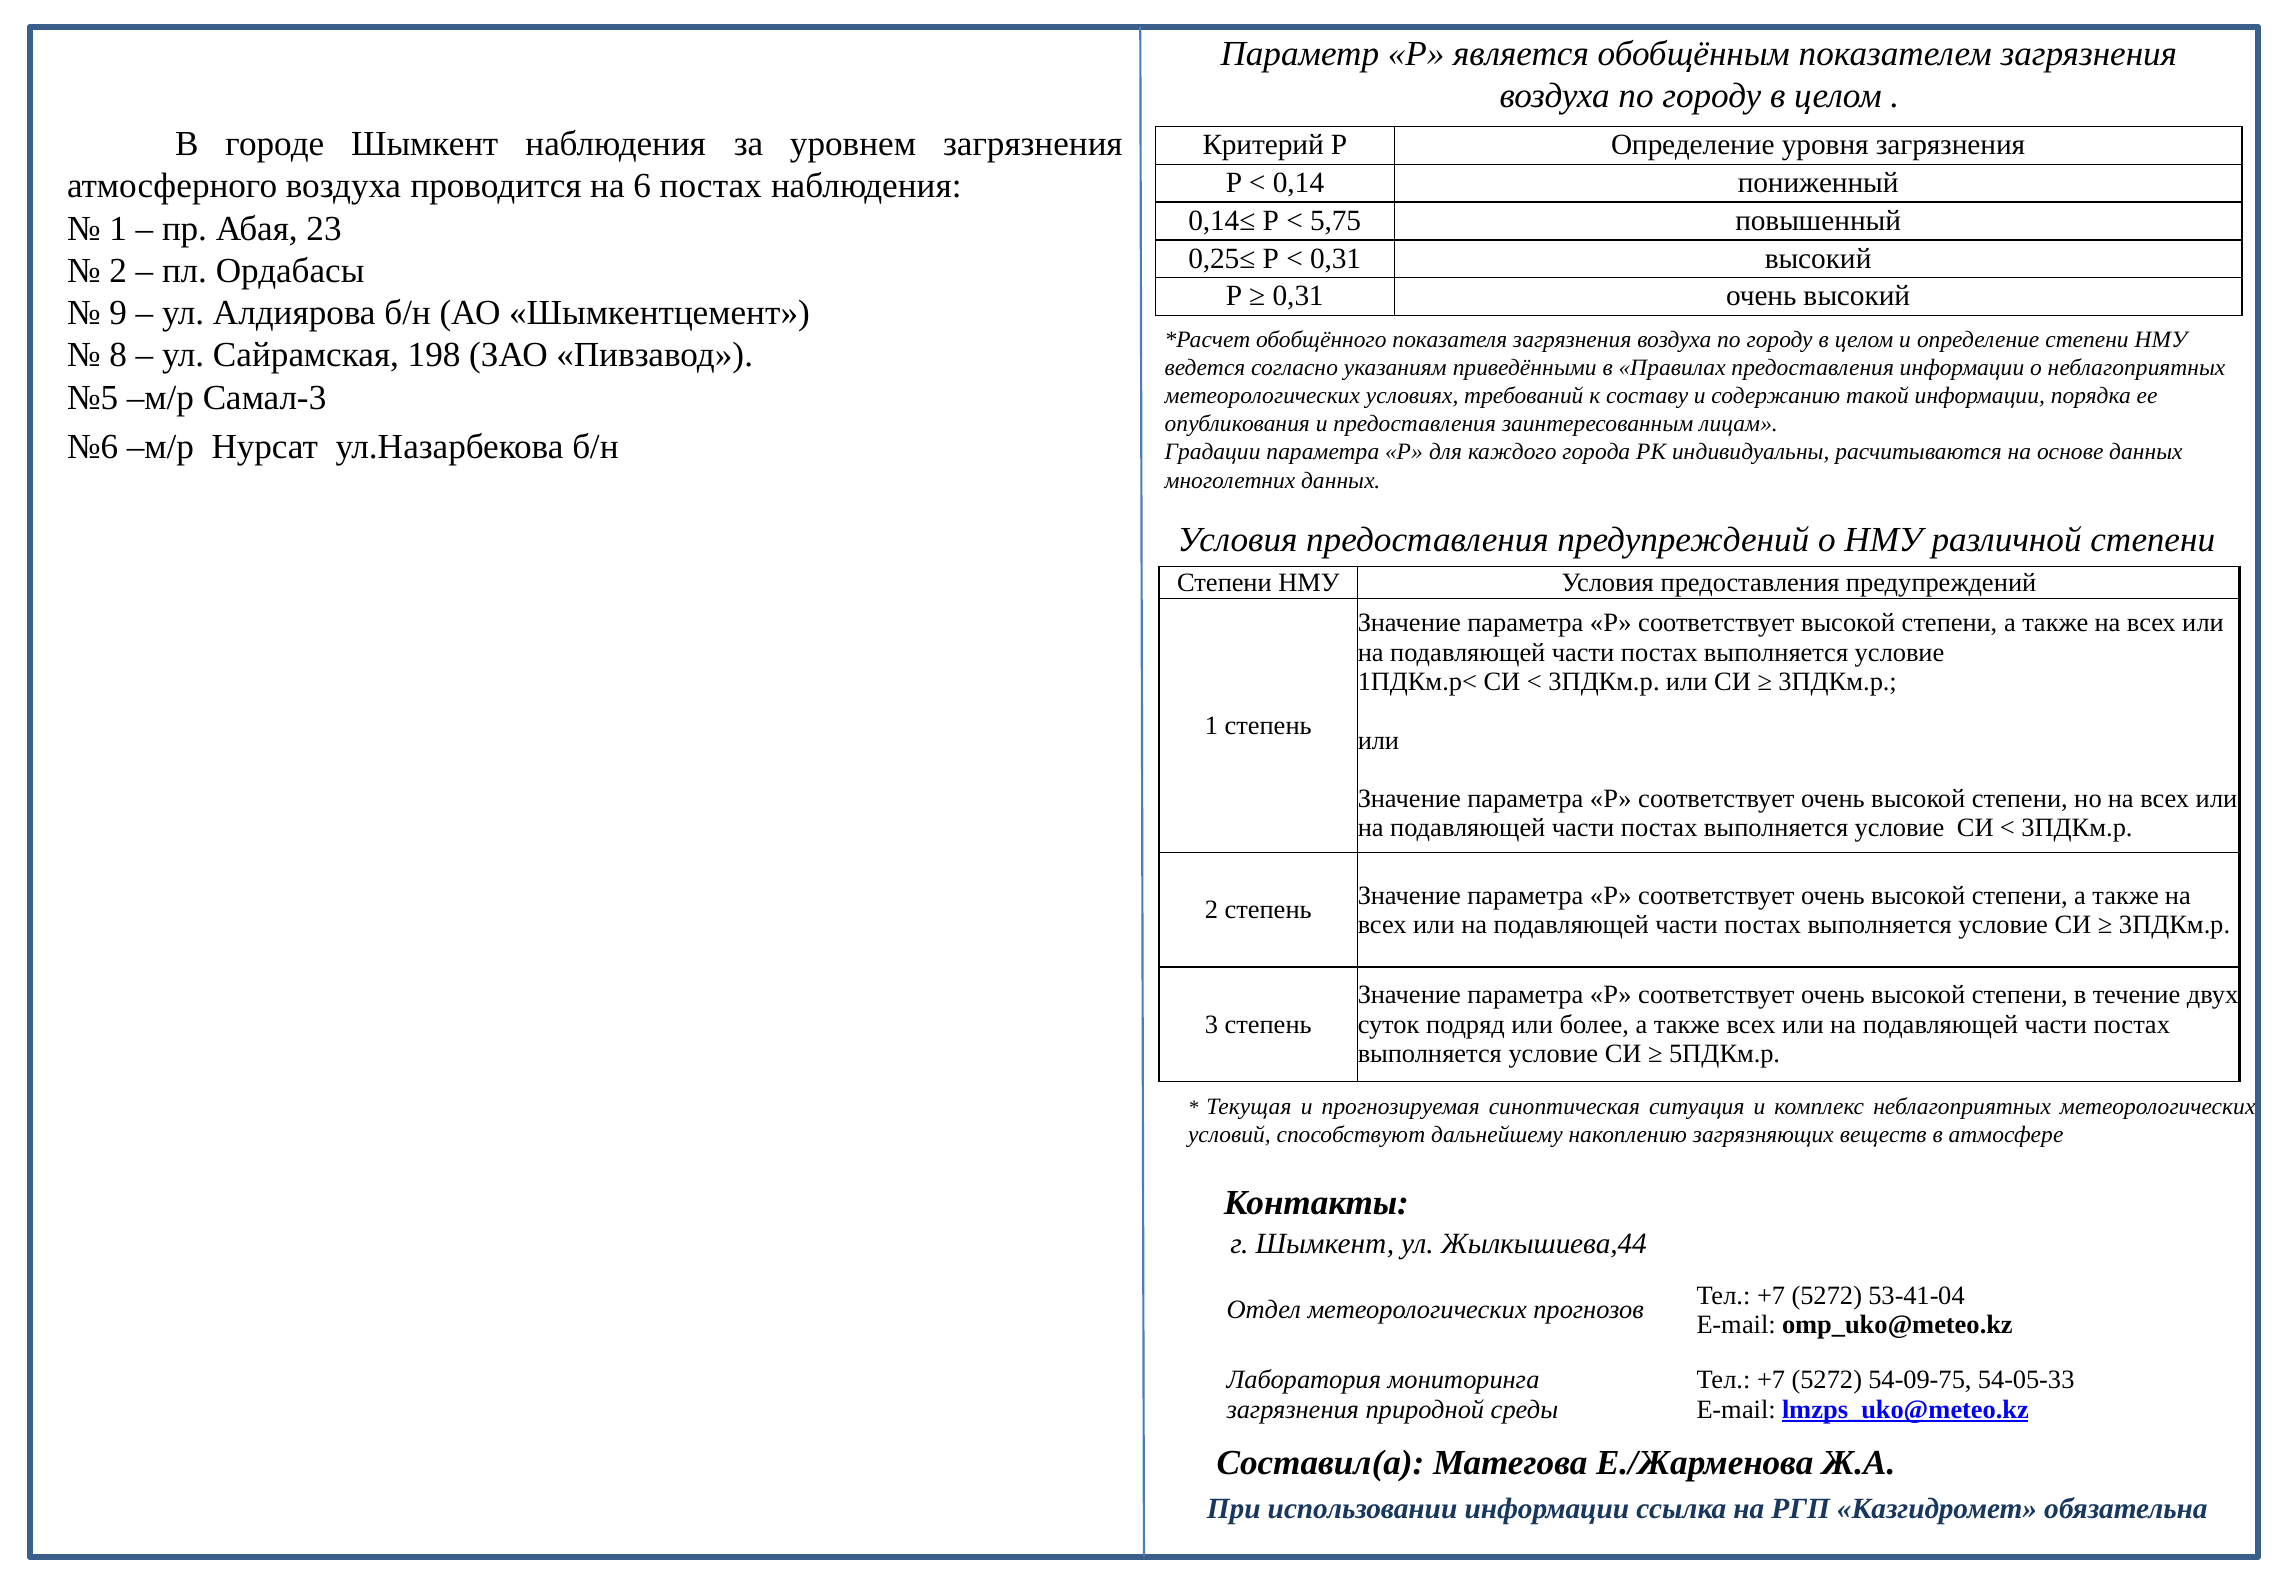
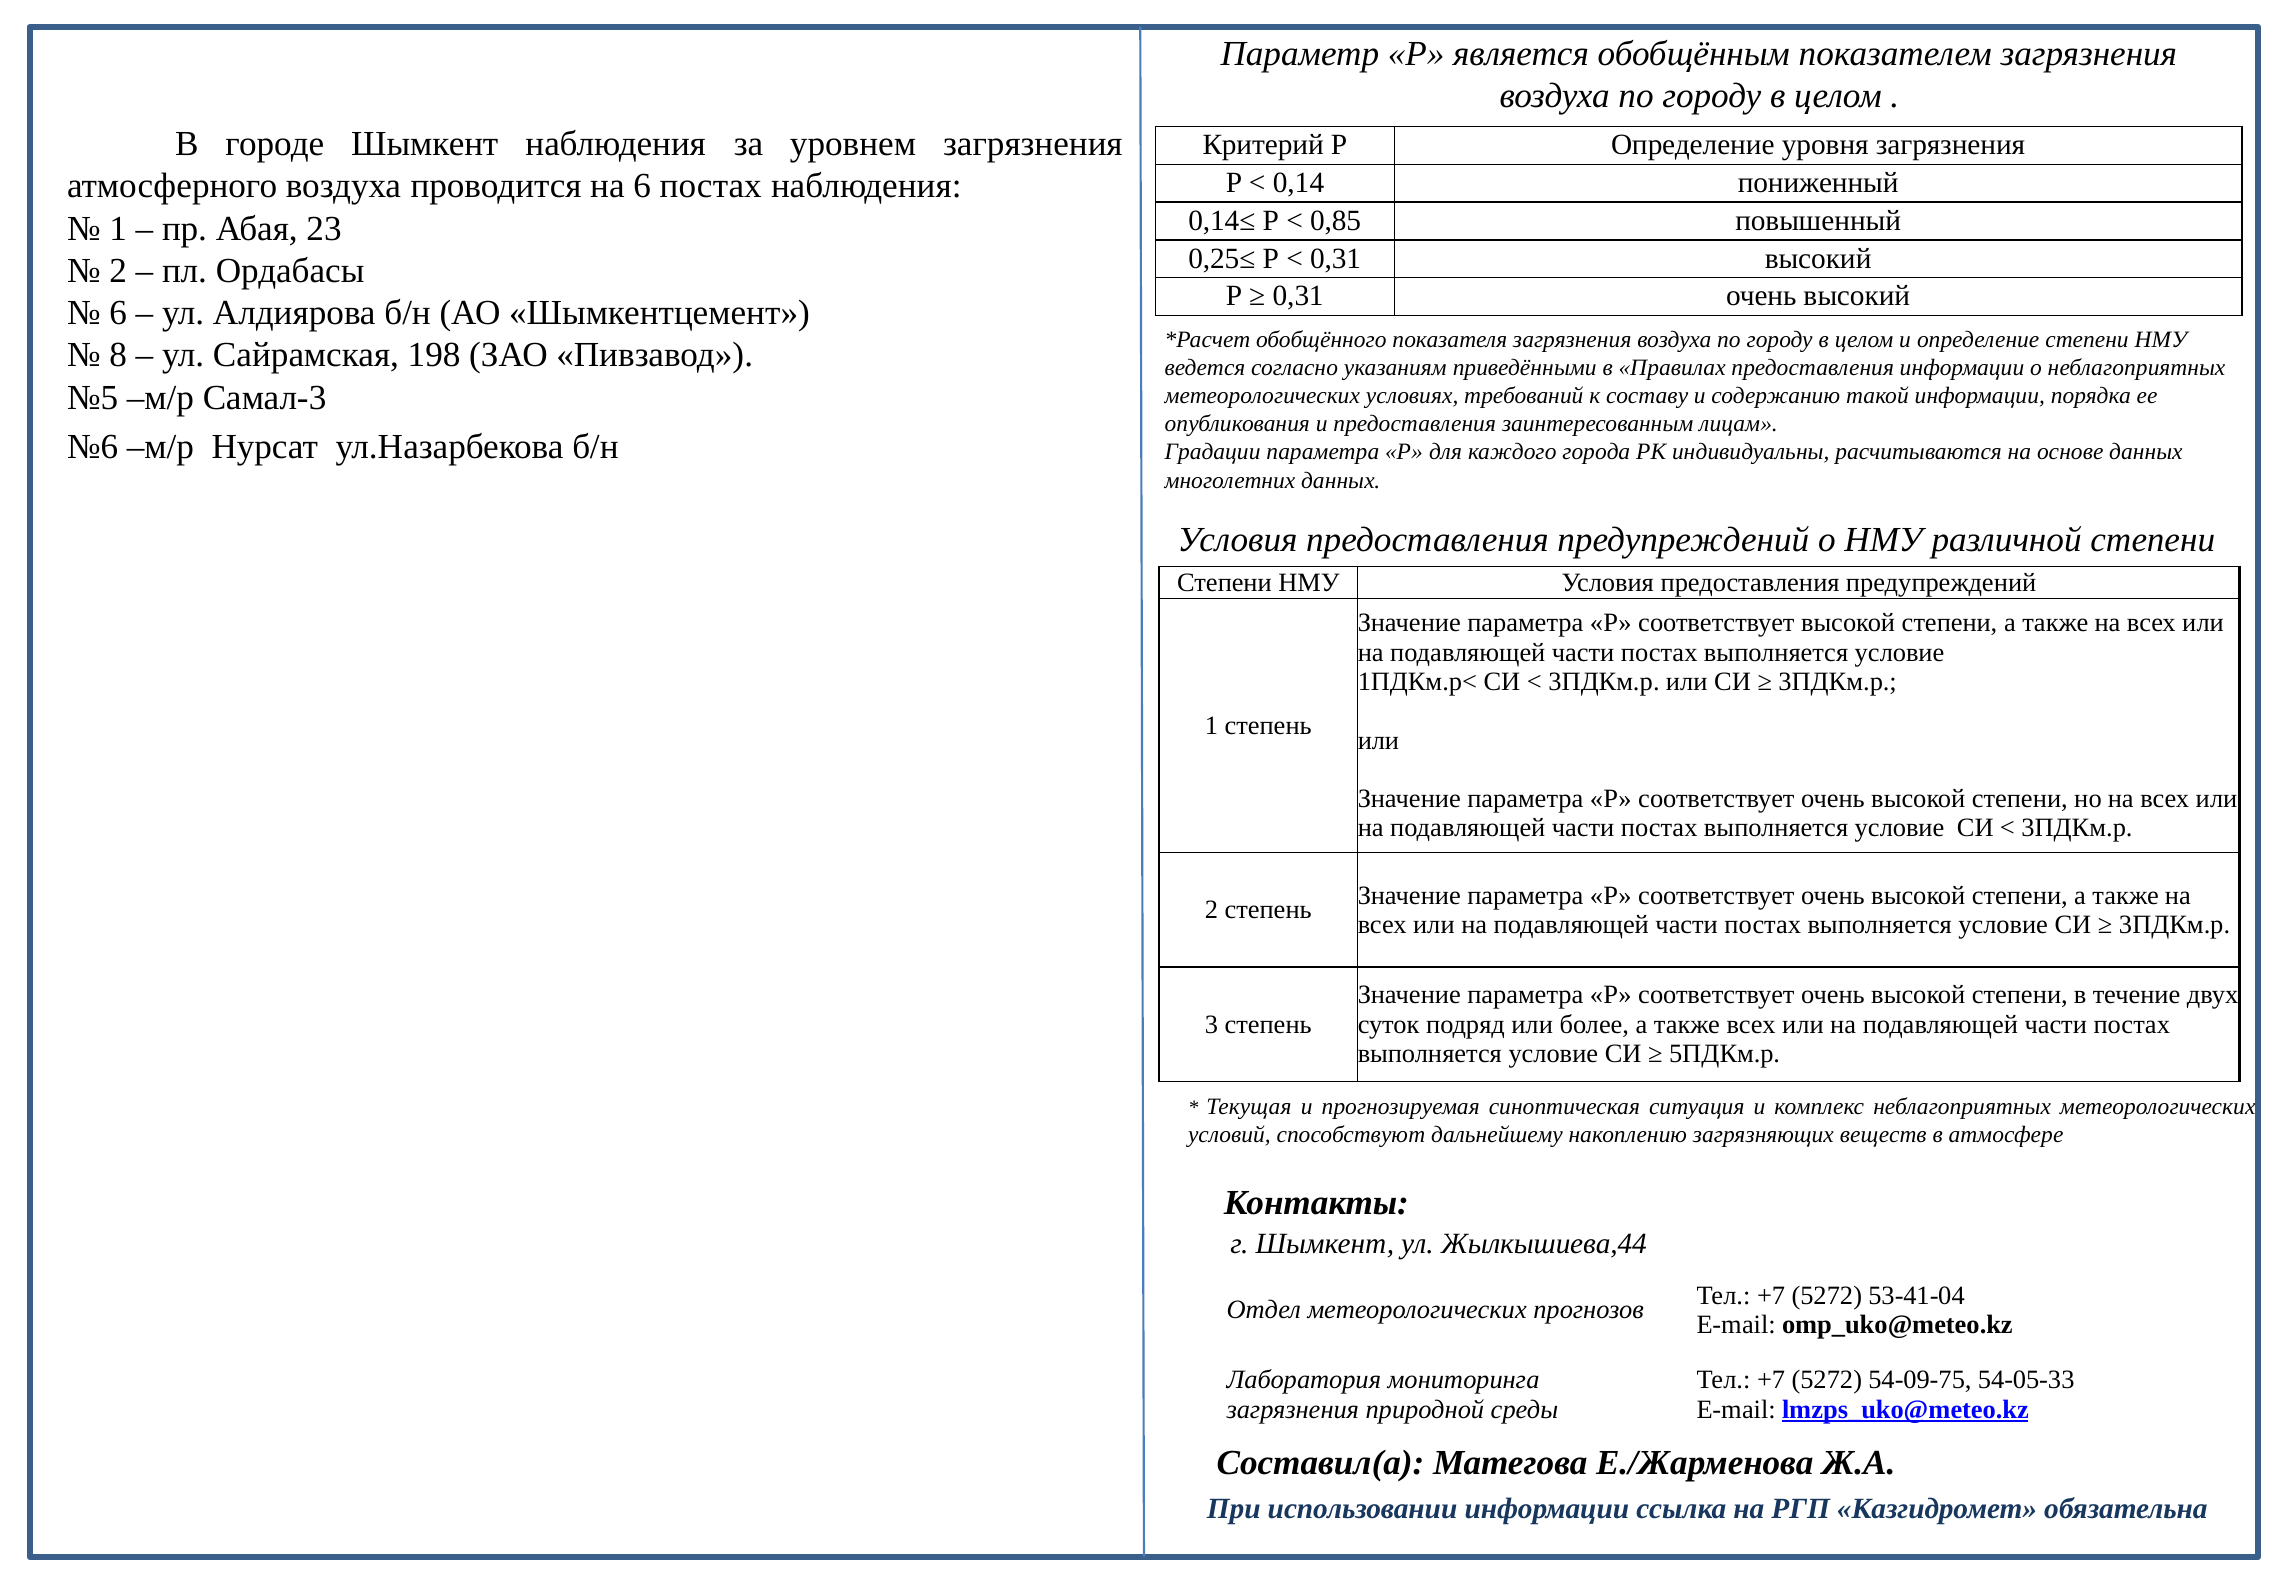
5,75: 5,75 -> 0,85 (1336, 221)
9: 9 -> 6 (118, 313)
